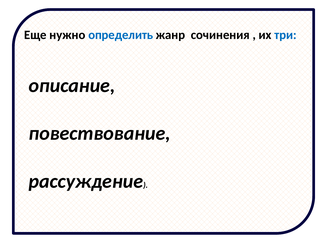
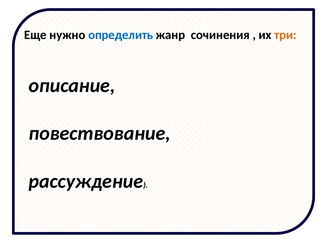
три colour: blue -> orange (286, 35)
